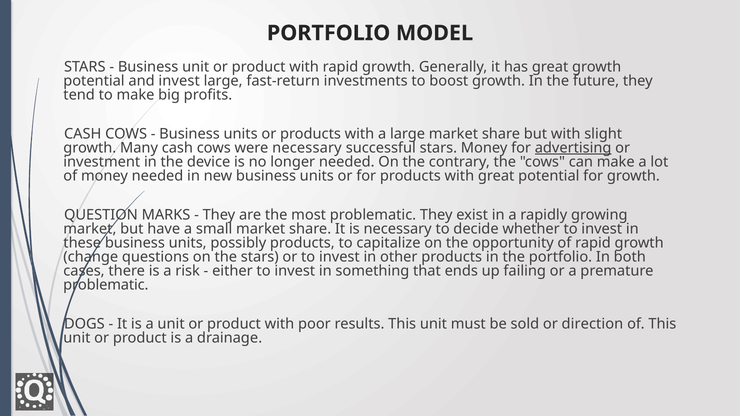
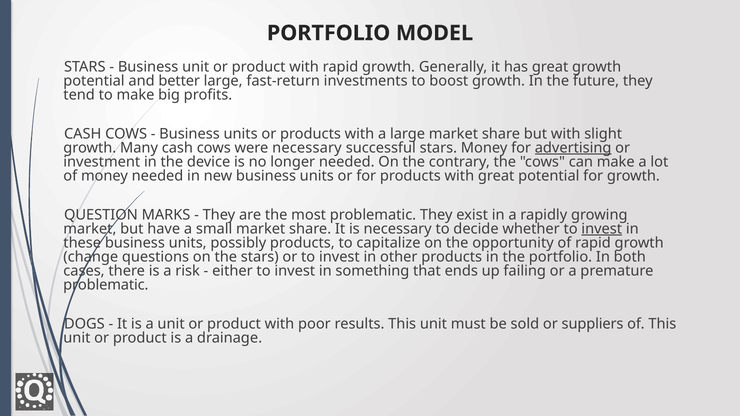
and invest: invest -> better (179, 81)
invest underline: none -> present (602, 229)
direction: direction -> suppliers (593, 324)
